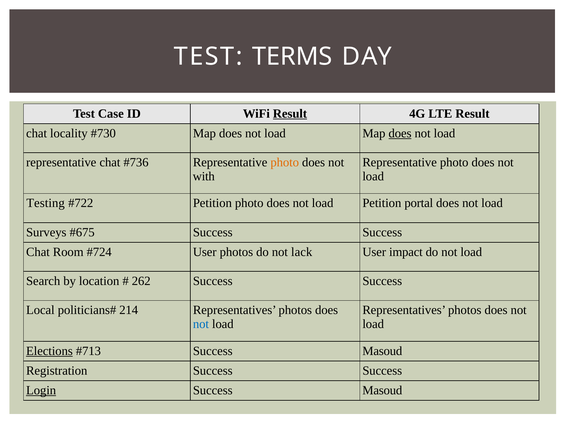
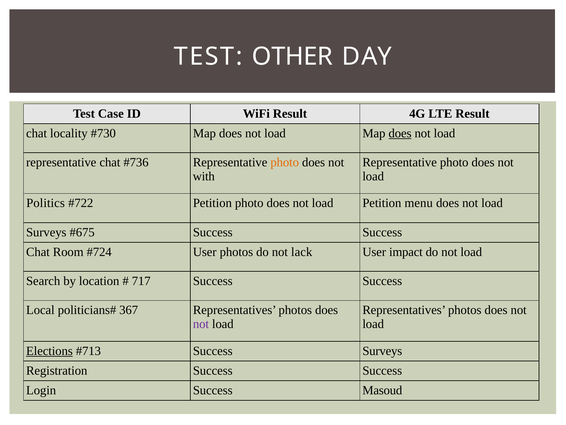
TERMS: TERMS -> OTHER (292, 56)
Result underline: present -> none (290, 113)
Testing: Testing -> Politics (46, 203)
portal: portal -> menu (419, 203)
262: 262 -> 717 (141, 281)
214: 214 -> 367 (129, 310)
not colour: blue -> purple (201, 324)
Masoud: Masoud -> Surveys (382, 351)
Login underline: present -> none (41, 390)
